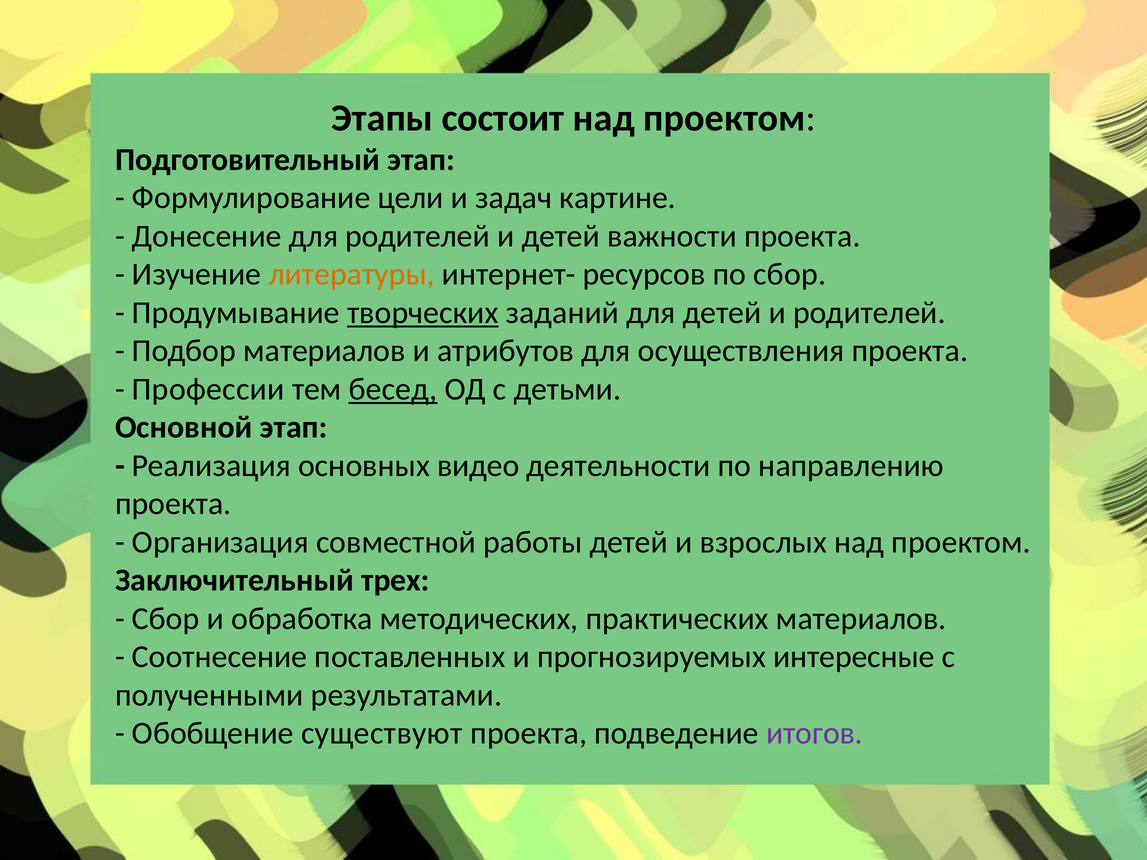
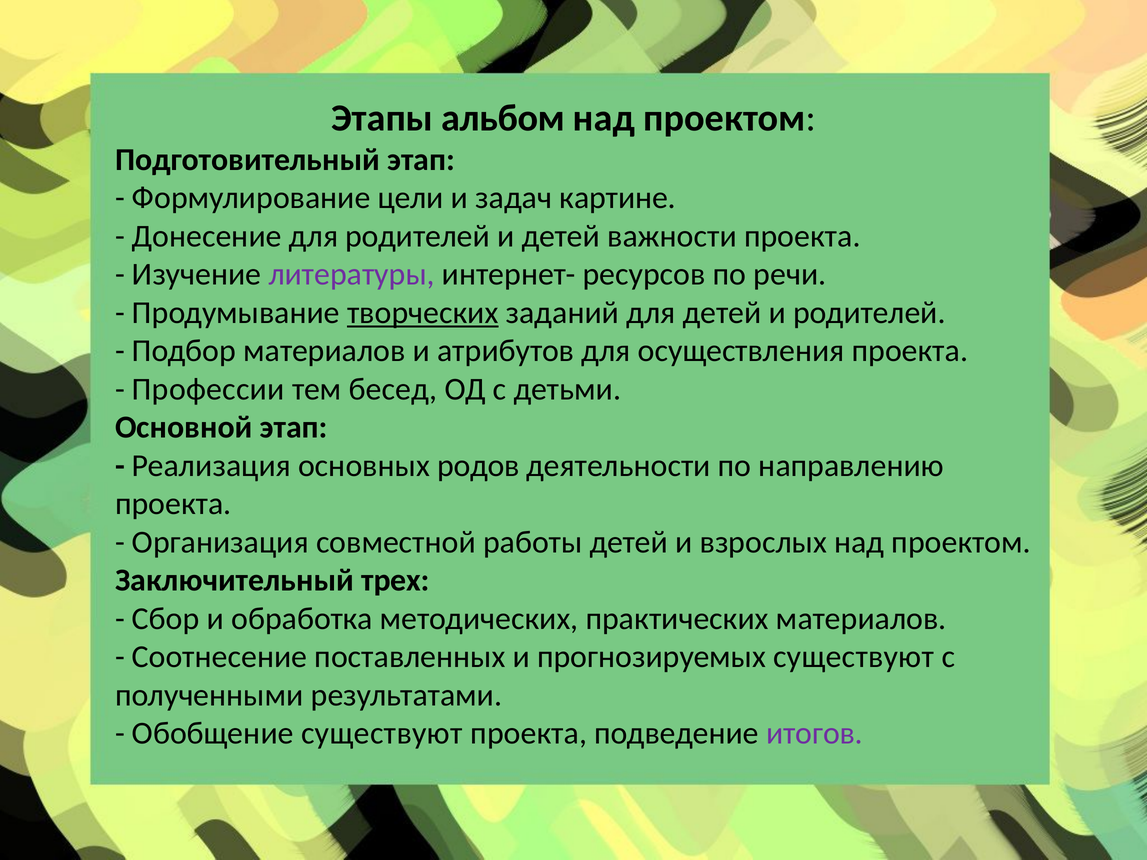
состоит: состоит -> альбом (503, 118)
литературы colour: orange -> purple (352, 274)
по сбор: сбор -> речи (790, 274)
бесед underline: present -> none (393, 389)
видео: видео -> родов (478, 466)
прогнозируемых интересные: интересные -> существуют (854, 657)
